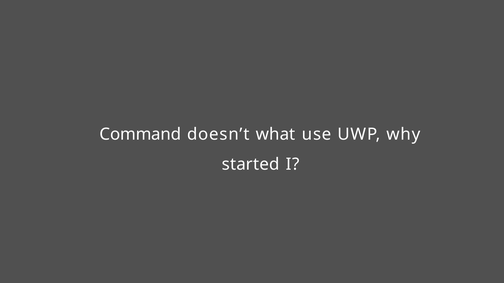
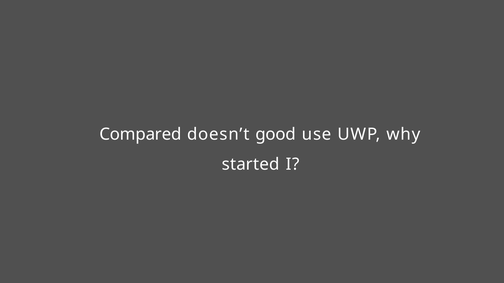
Command: Command -> Compared (140, 134)
what: what -> good (276, 134)
